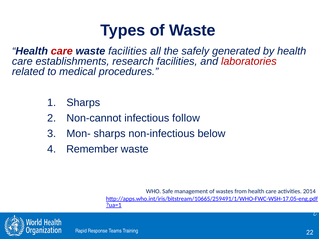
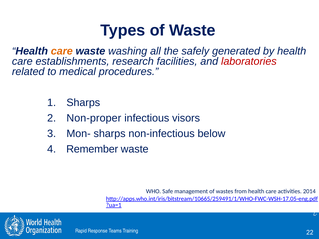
care colour: red -> orange (62, 51)
waste facilities: facilities -> washing (128, 51)
Non-cannot: Non-cannot -> Non-proper (94, 118)
follow: follow -> visors (186, 118)
